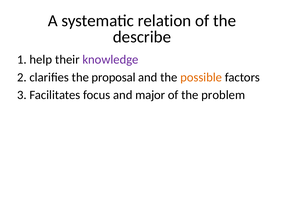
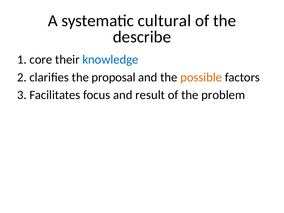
relation: relation -> cultural (164, 21)
help: help -> core (41, 60)
knowledge colour: purple -> blue (110, 60)
major: major -> result (150, 95)
